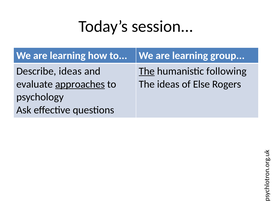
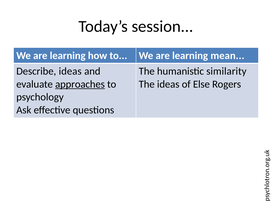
group: group -> mean (227, 56)
The underline: present -> none (147, 71)
following: following -> similarity (226, 71)
